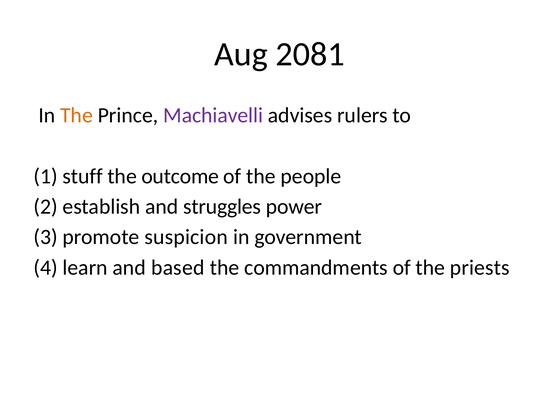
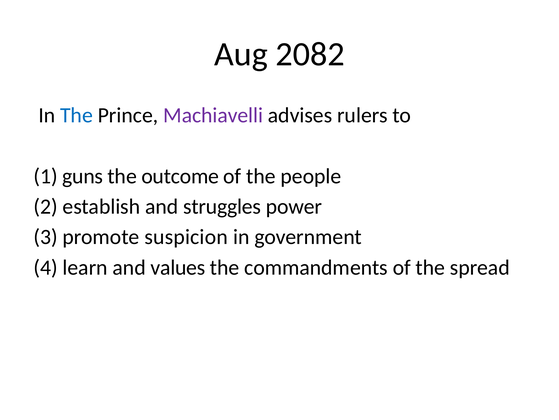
2081: 2081 -> 2082 (310, 54)
The colour: orange -> blue (76, 115)
stuff: stuff -> guns (83, 176)
based: based -> values (178, 267)
priests: priests -> spread (480, 267)
